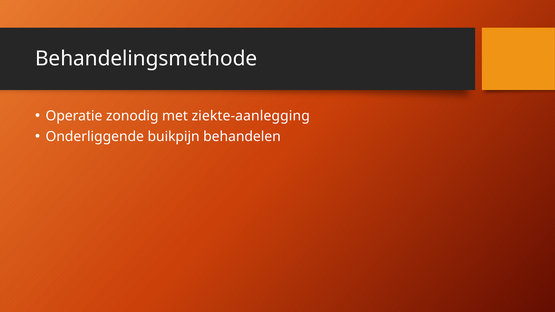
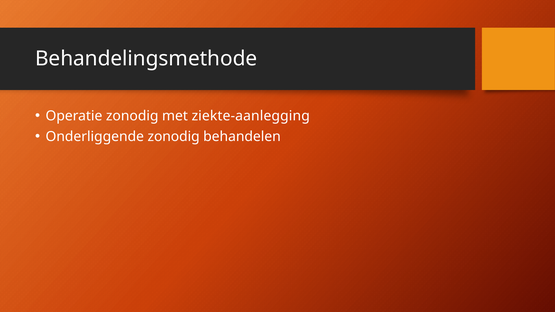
Onderliggende buikpijn: buikpijn -> zonodig (174, 137)
